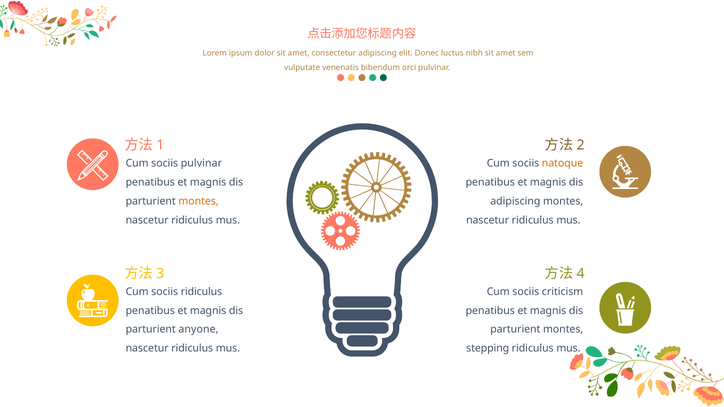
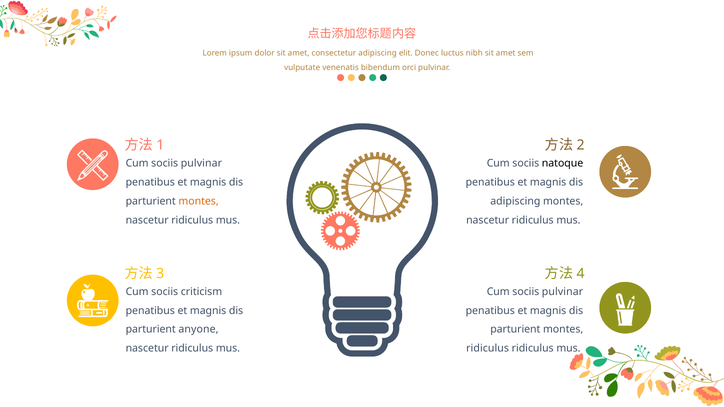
natoque colour: orange -> black (563, 163)
sociis ridiculus: ridiculus -> criticism (201, 292)
criticism: criticism -> pulvinar (563, 292)
stepping: stepping -> ridiculus (488, 349)
